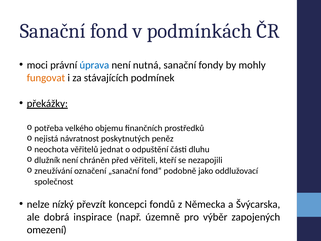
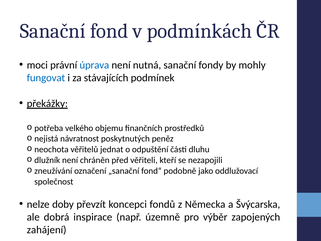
fungovat colour: orange -> blue (46, 78)
nízký: nízký -> doby (63, 204)
omezení: omezení -> zahájení (47, 230)
